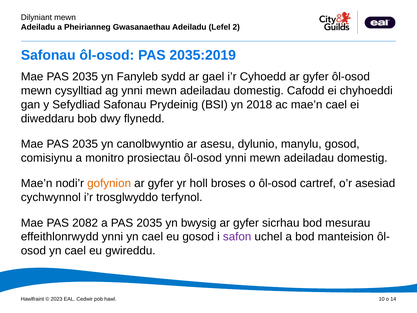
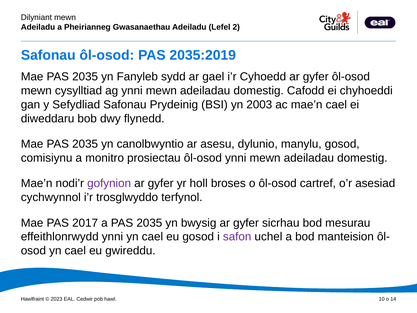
2018: 2018 -> 2003 (259, 105)
gofynion colour: orange -> purple (109, 183)
2082: 2082 -> 2017 (85, 223)
